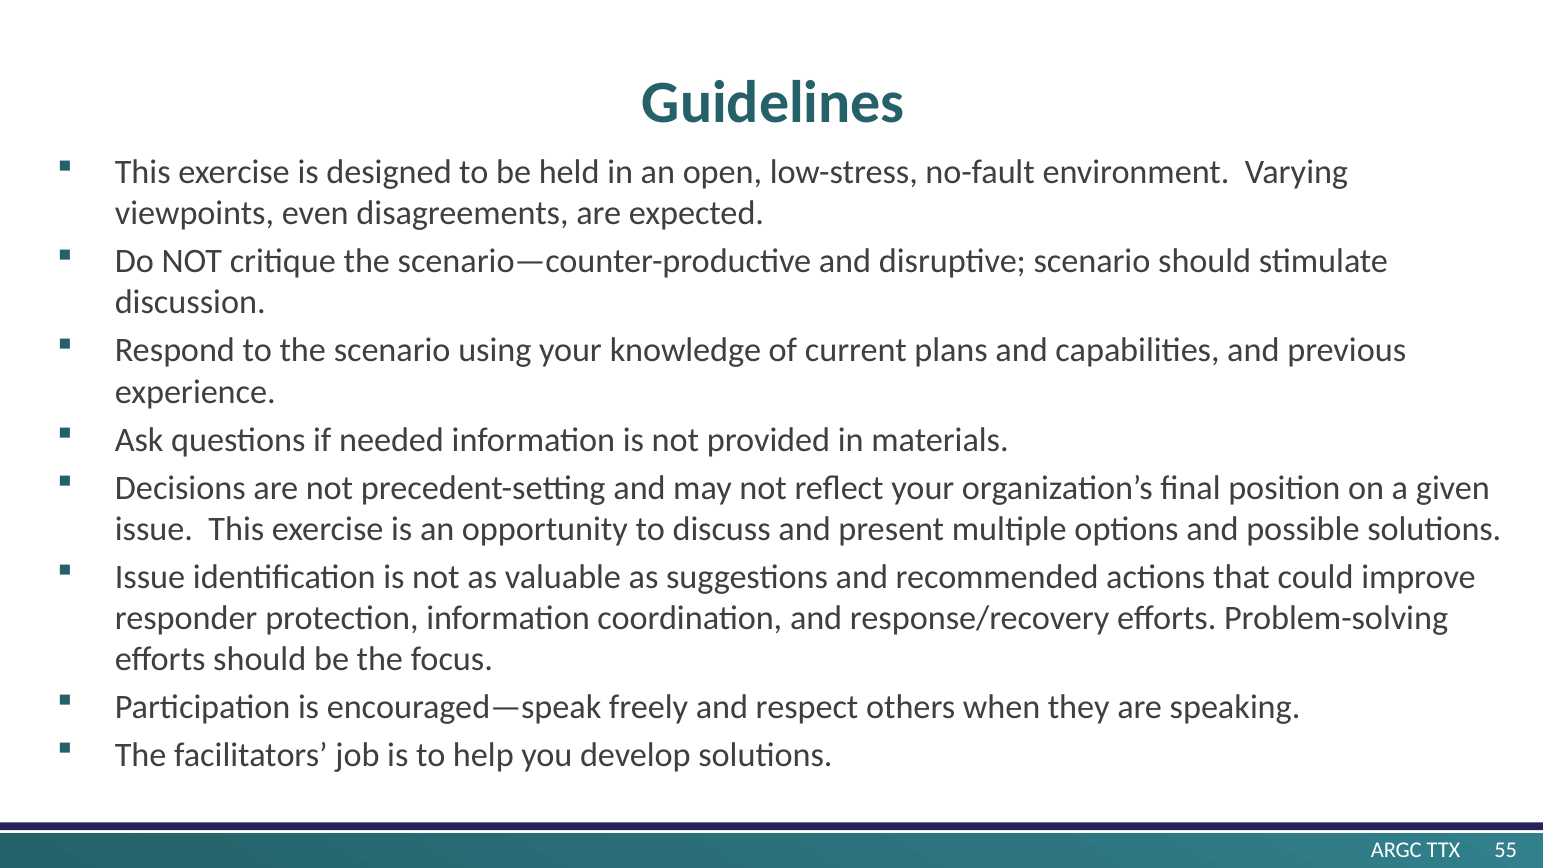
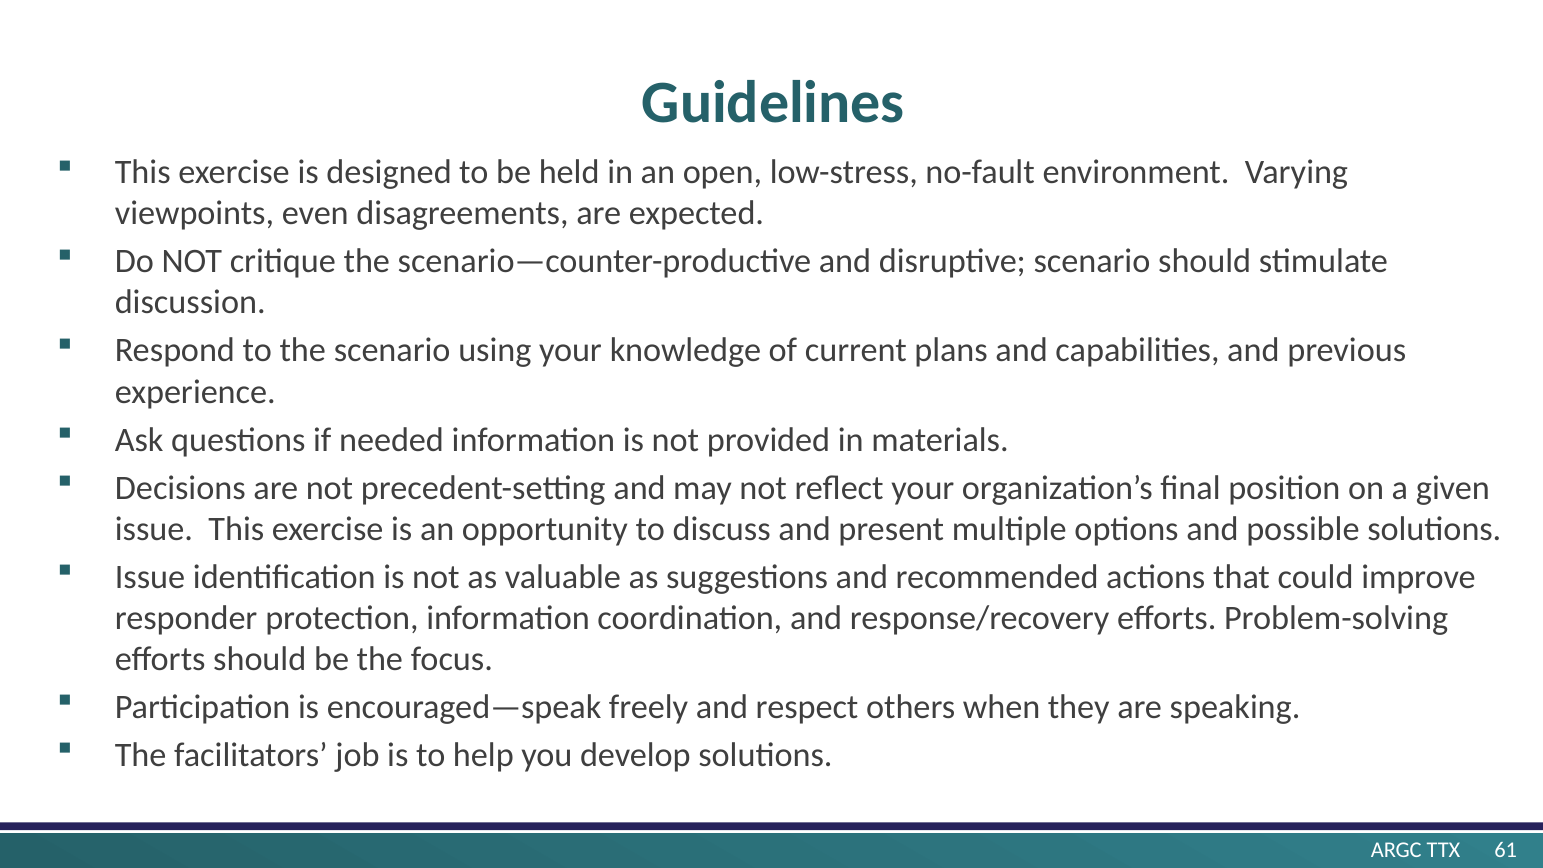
55: 55 -> 61 (1506, 850)
